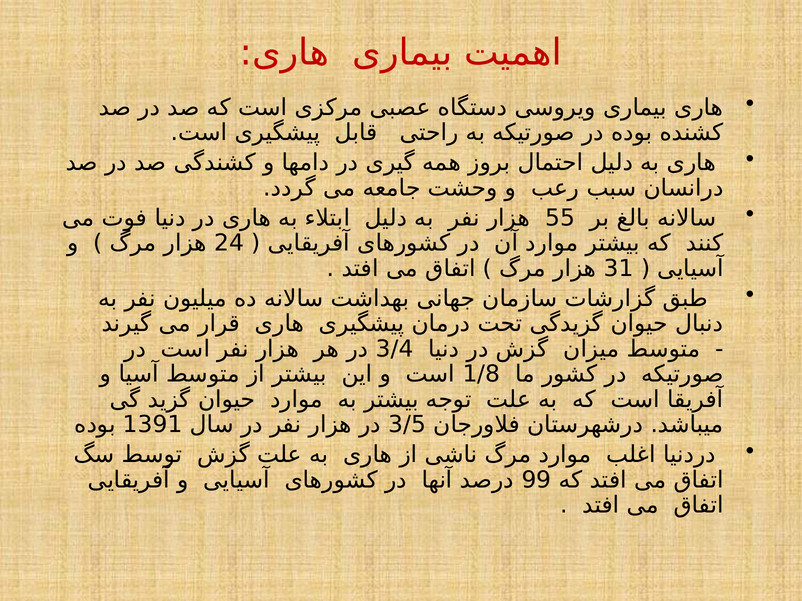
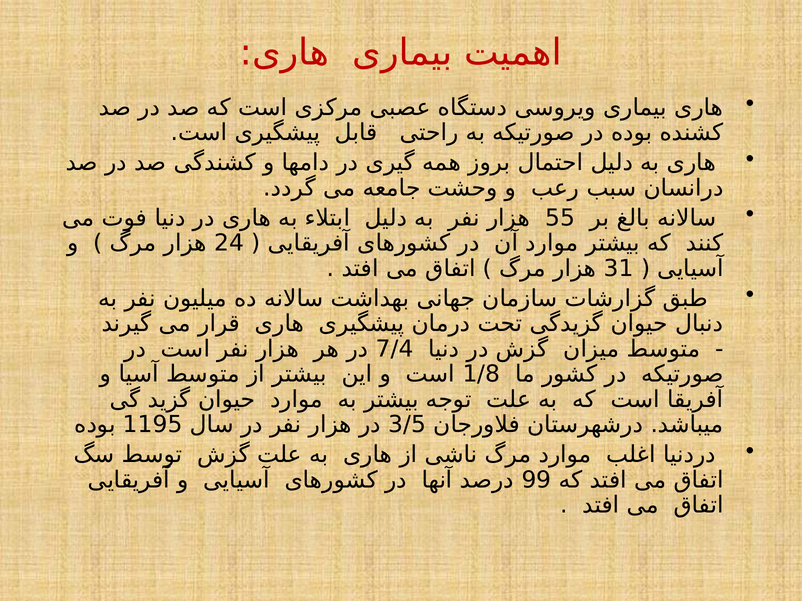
3/4: 3/4 -> 7/4 (395, 349)
1391: 1391 -> 1195 (153, 425)
